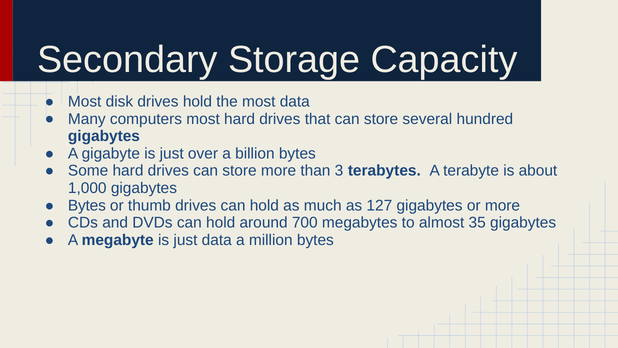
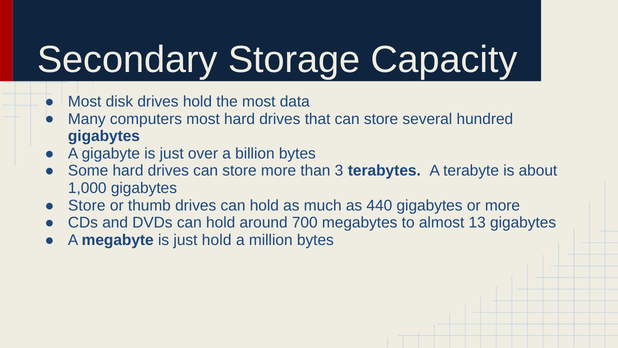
Bytes: Bytes -> Store (87, 205)
127: 127 -> 440 (379, 205)
35: 35 -> 13 (477, 223)
just data: data -> hold (217, 240)
